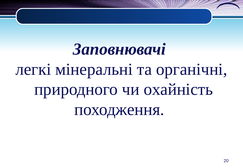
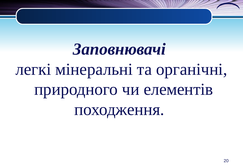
охайність: охайність -> елементів (178, 90)
